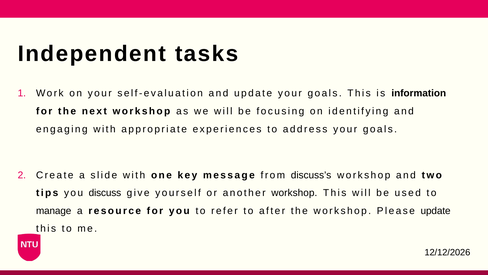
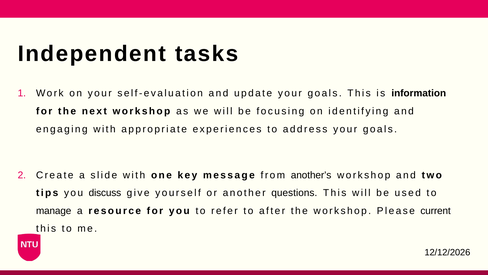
discuss’s: discuss’s -> another’s (311, 175)
another workshop: workshop -> questions (294, 193)
Please update: update -> current (436, 210)
